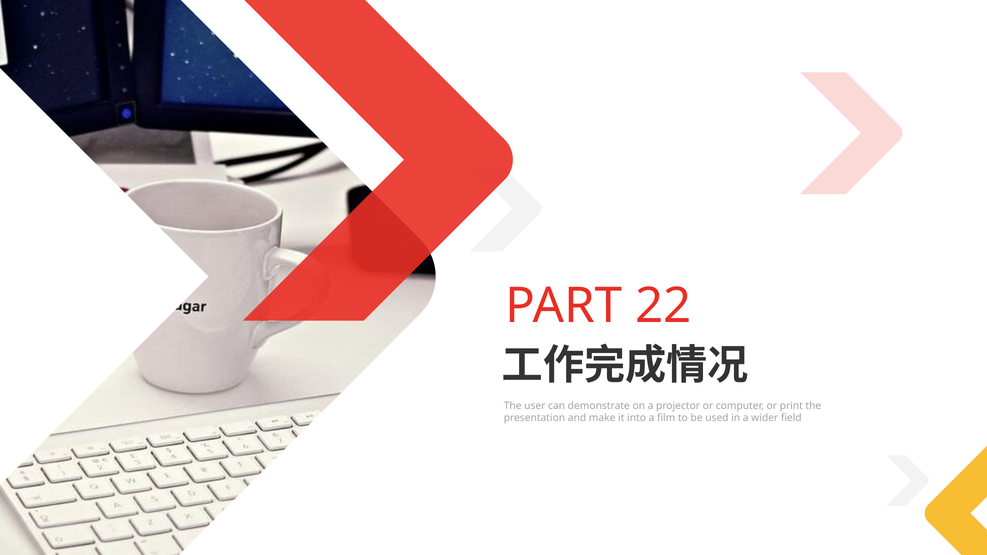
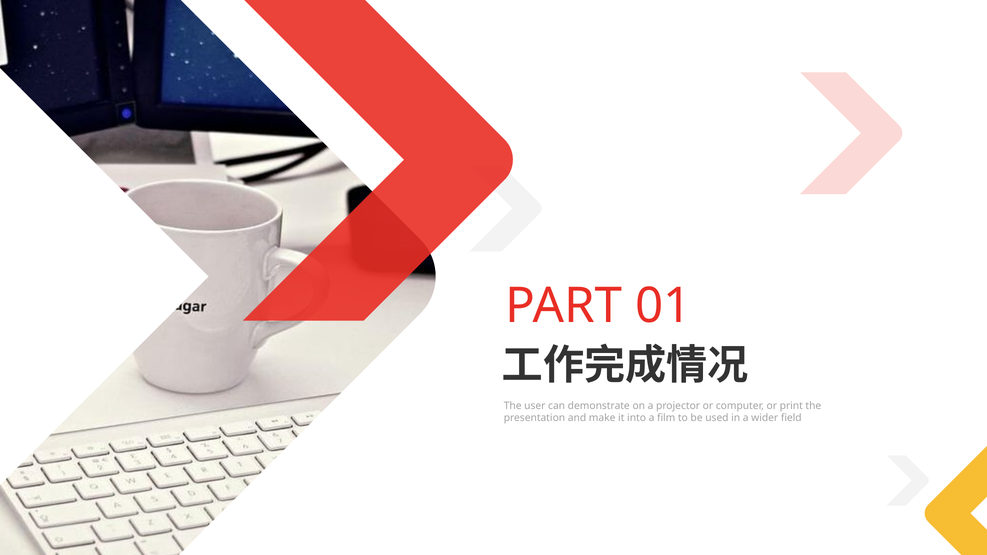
22: 22 -> 01 (663, 306)
